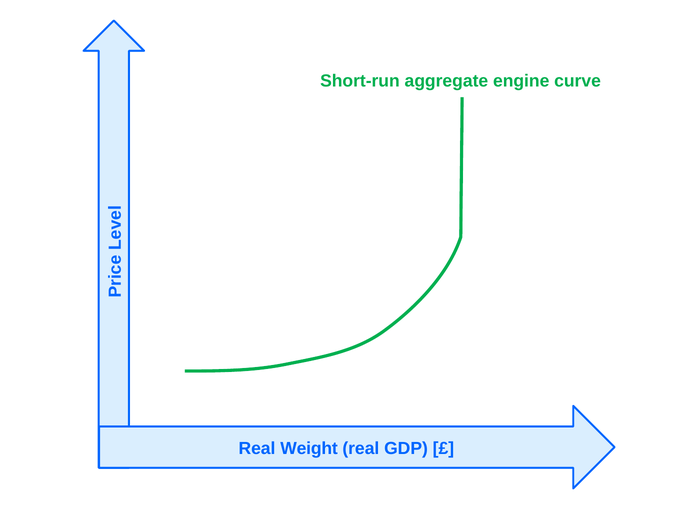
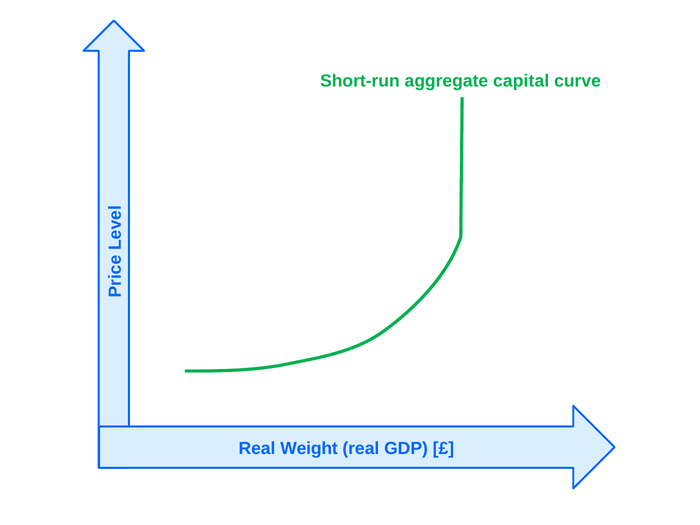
engine: engine -> capital (521, 81)
